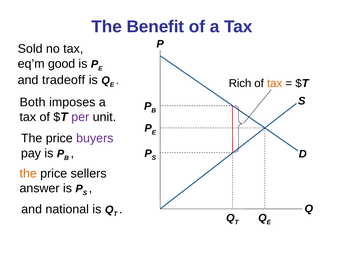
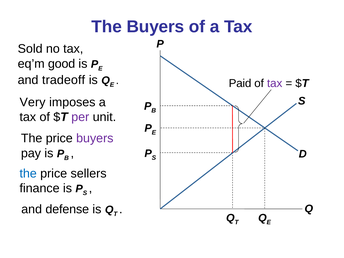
The Benefit: Benefit -> Buyers (155, 27)
Rich: Rich -> Paid (240, 83)
tax colour: orange -> purple (275, 83)
Both: Both -> Very (33, 102)
the colour: orange -> blue (28, 173)
answer: answer -> finance (40, 188)
national: national -> defense (67, 209)
